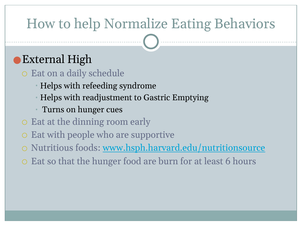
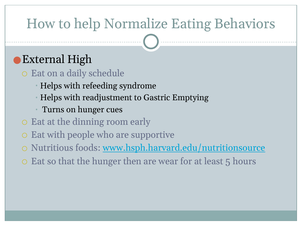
food: food -> then (132, 162)
burn: burn -> wear (168, 162)
6: 6 -> 5 (228, 162)
